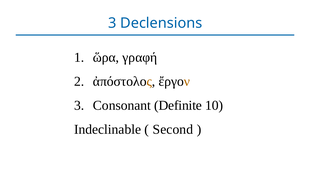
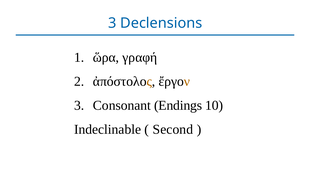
Definite: Definite -> Endings (178, 106)
